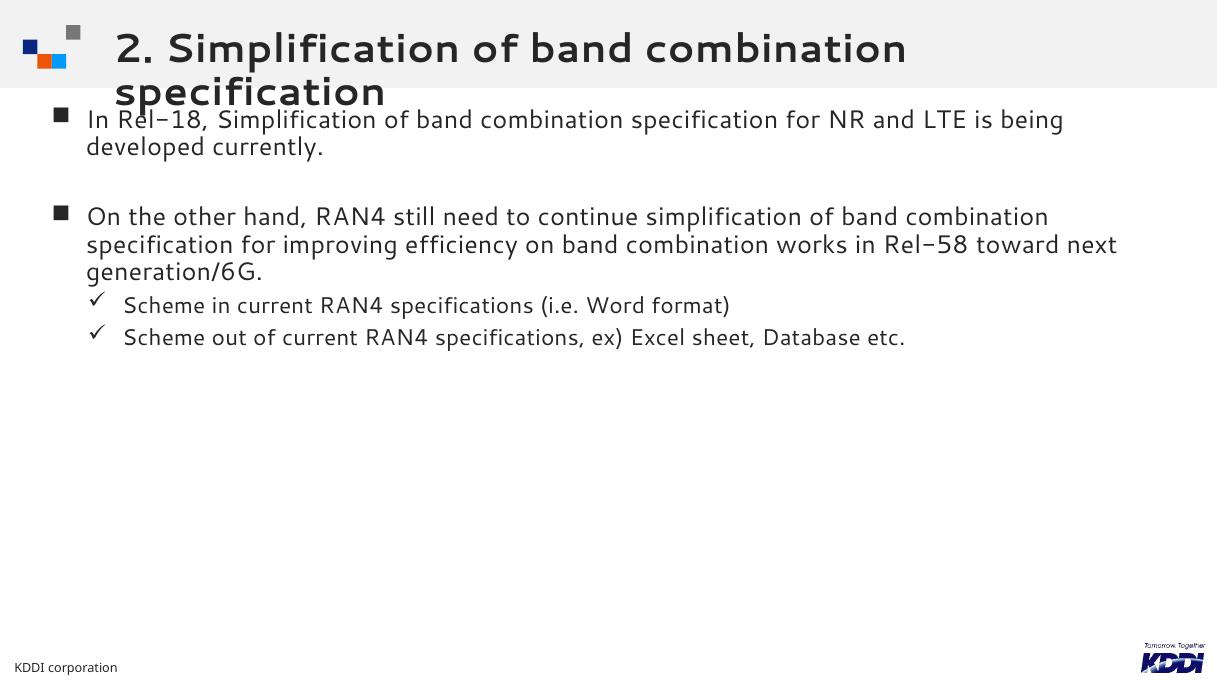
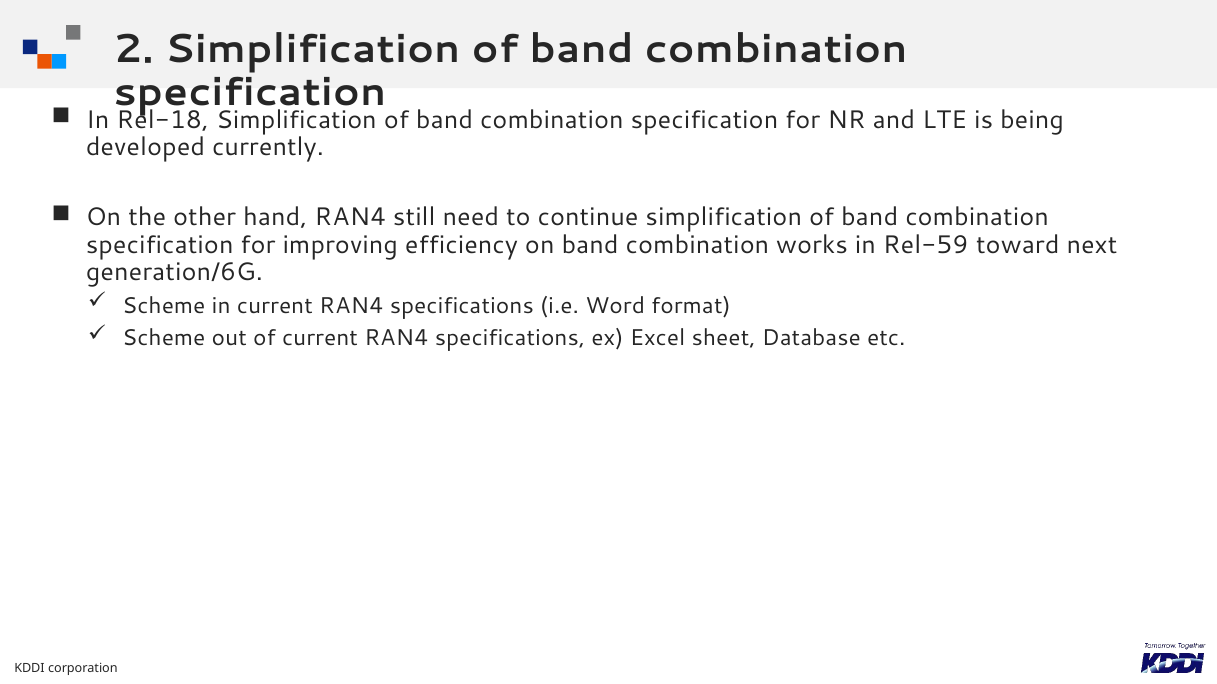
Rel-58: Rel-58 -> Rel-59 (926, 245)
